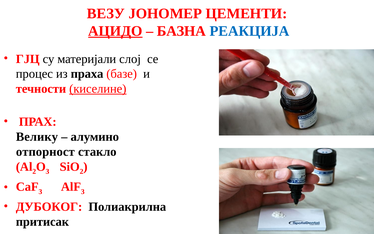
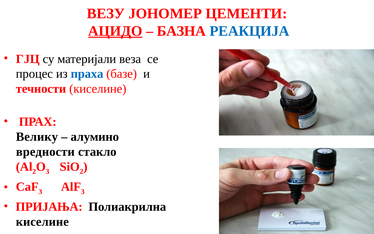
слој: слој -> веза (130, 59)
праха colour: black -> blue (87, 74)
киселине underline: present -> none (98, 89)
отпорност: отпорност -> вредности (45, 152)
ДУБОКОГ: ДУБОКОГ -> ПРИЈАЊА (49, 207)
притисак: притисак -> киселине (42, 222)
